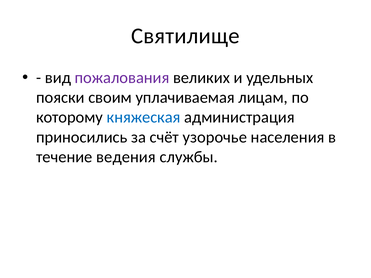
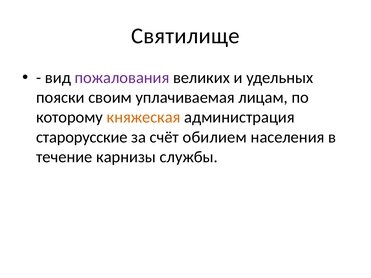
княжеская colour: blue -> orange (144, 117)
приносились: приносились -> старорусские (82, 137)
узорочье: узорочье -> обилием (215, 137)
ведения: ведения -> карнизы (126, 157)
